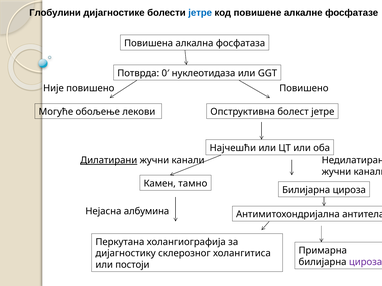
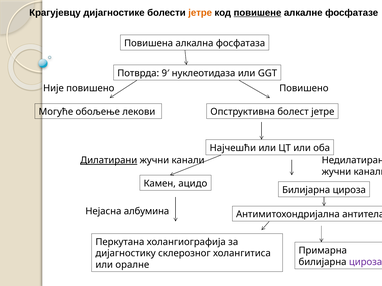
Глобулини: Глобулини -> Крагујевцу (55, 13)
јетре colour: blue -> orange (200, 13)
повишене underline: none -> present (257, 13)
0′: 0′ -> 9′ (165, 73)
тамно: тамно -> ацидо (193, 184)
постоји: постоји -> оралне (132, 265)
